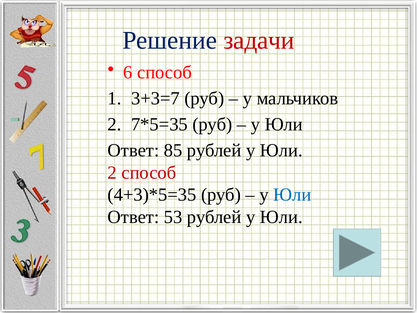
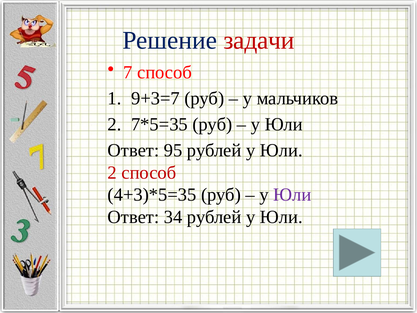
6: 6 -> 7 (128, 72)
3+3=7: 3+3=7 -> 9+3=7 (155, 98)
85: 85 -> 95 (173, 150)
Юли colour: blue -> purple (292, 195)
53: 53 -> 34 (173, 217)
